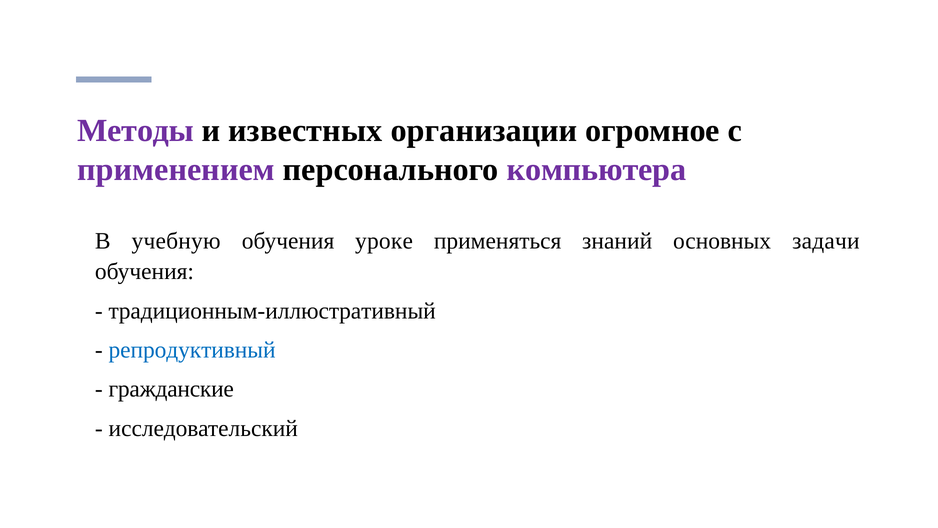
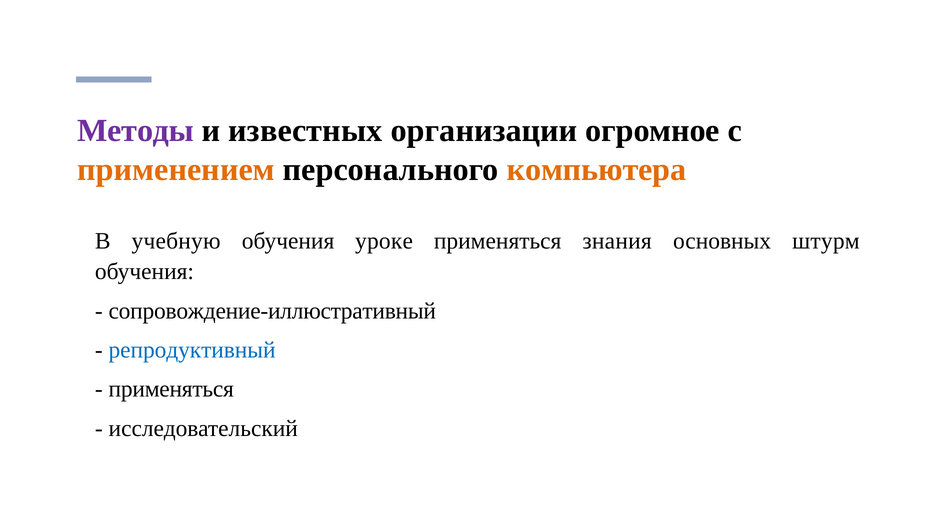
применением colour: purple -> orange (176, 169)
компьютера colour: purple -> orange (597, 169)
знаний: знаний -> знания (617, 241)
задачи: задачи -> штурм (826, 241)
традиционным-иллюстративный: традиционным-иллюстративный -> сопровождение-иллюстративный (272, 311)
гражданские: гражданские -> применяться (171, 389)
